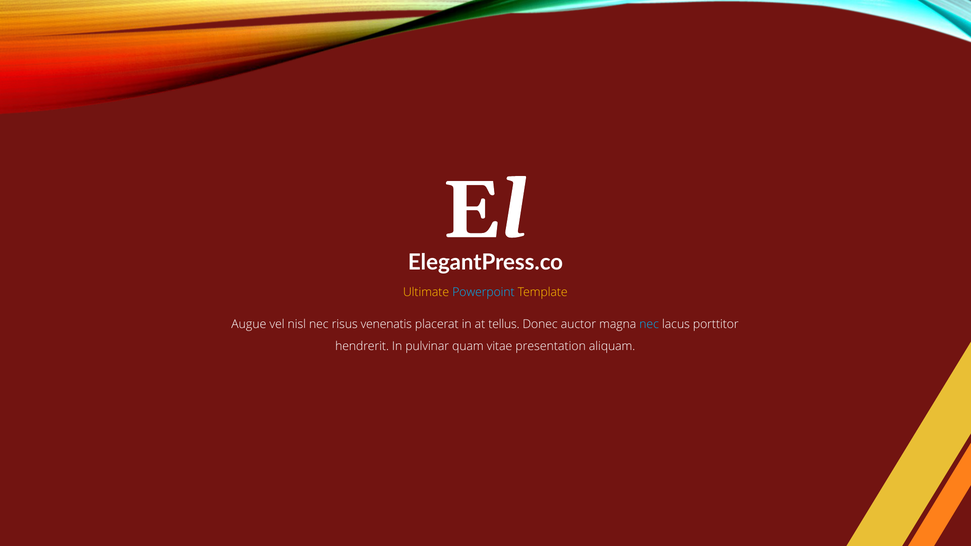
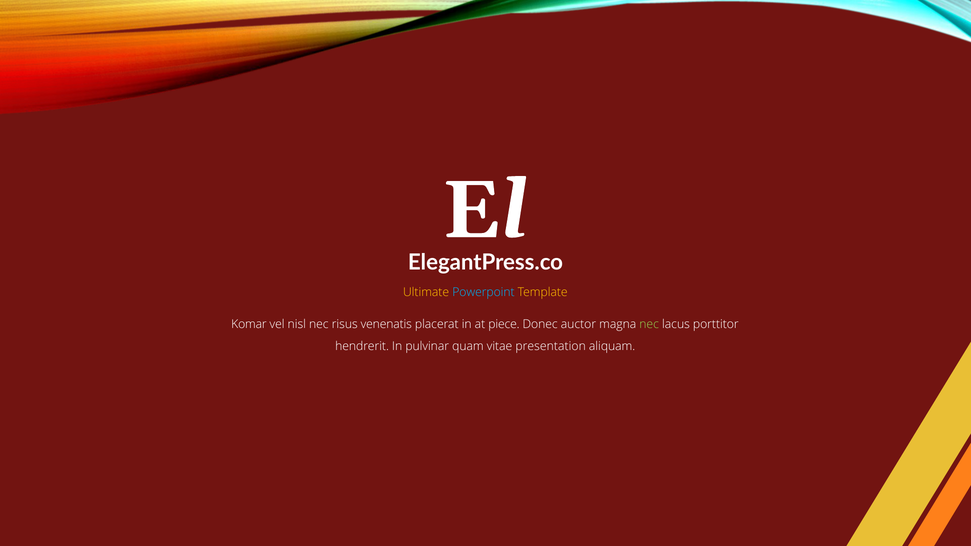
Augue: Augue -> Komar (249, 324)
tellus: tellus -> piece (504, 324)
nec colour: light blue -> light green (649, 324)
